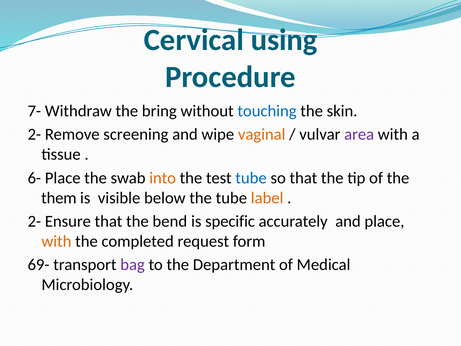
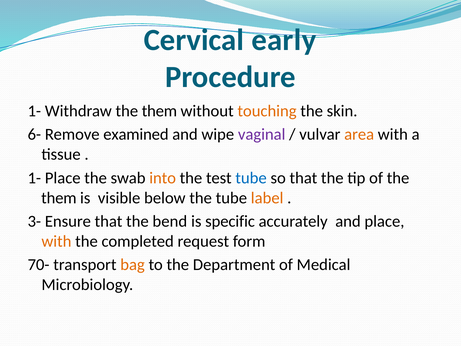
using: using -> early (284, 40)
7-: 7- -> 1- (34, 111)
Withdraw the bring: bring -> them (159, 111)
touching colour: blue -> orange (267, 111)
2-: 2- -> 6- (34, 134)
screening: screening -> examined (136, 134)
vaginal colour: orange -> purple (262, 134)
area colour: purple -> orange (359, 134)
6-: 6- -> 1- (34, 178)
2-: 2- -> 3- (34, 221)
69-: 69- -> 70- (39, 264)
bag colour: purple -> orange (133, 264)
